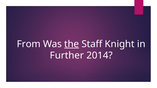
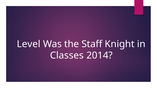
From: From -> Level (29, 44)
the underline: present -> none (72, 44)
Further: Further -> Classes (67, 56)
